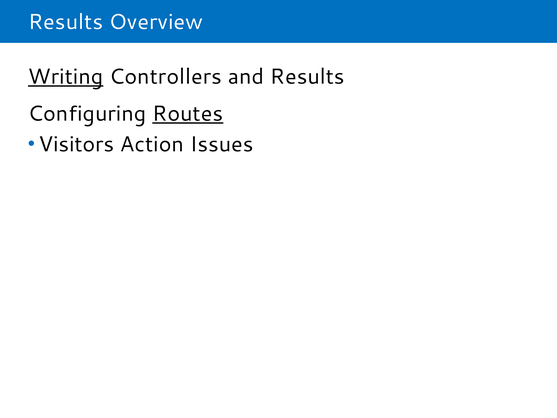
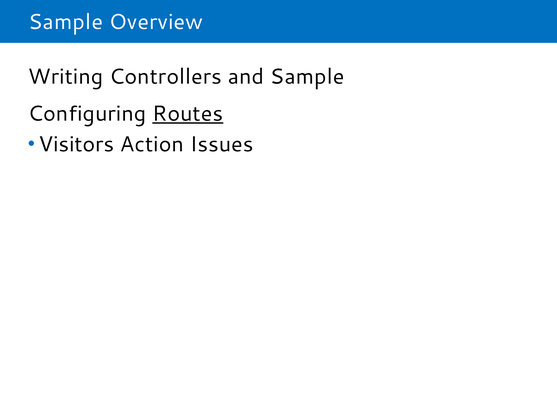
Results: Results -> Sample (66, 22)
Writing underline: present -> none (66, 77)
and Results: Results -> Sample (307, 77)
